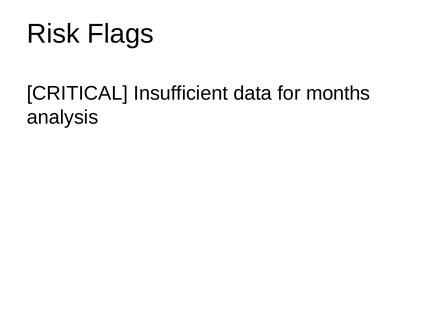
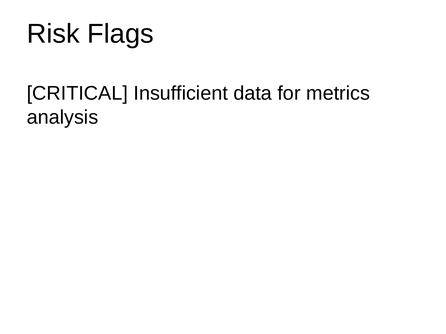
months: months -> metrics (338, 94)
